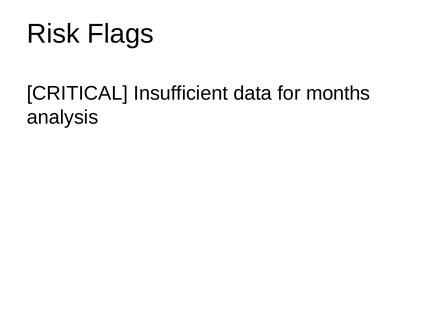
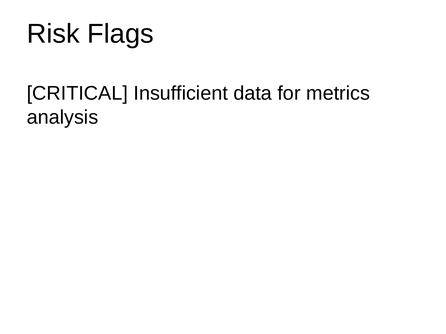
months: months -> metrics (338, 94)
